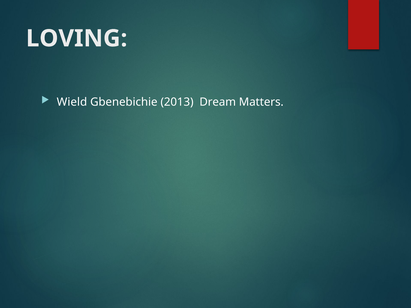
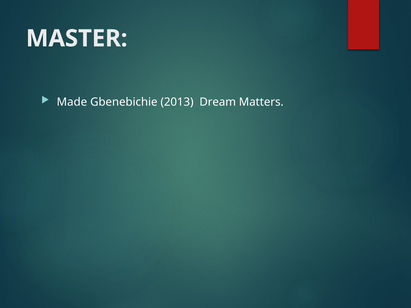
LOVING: LOVING -> MASTER (77, 38)
Wield: Wield -> Made (72, 102)
